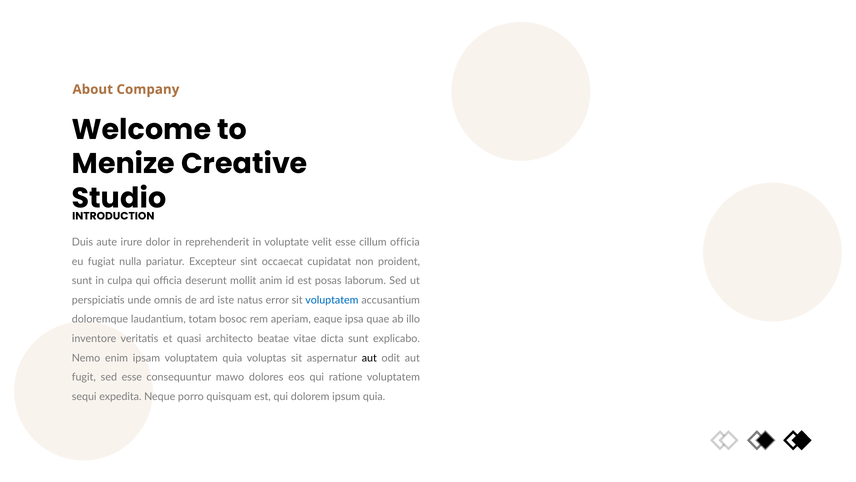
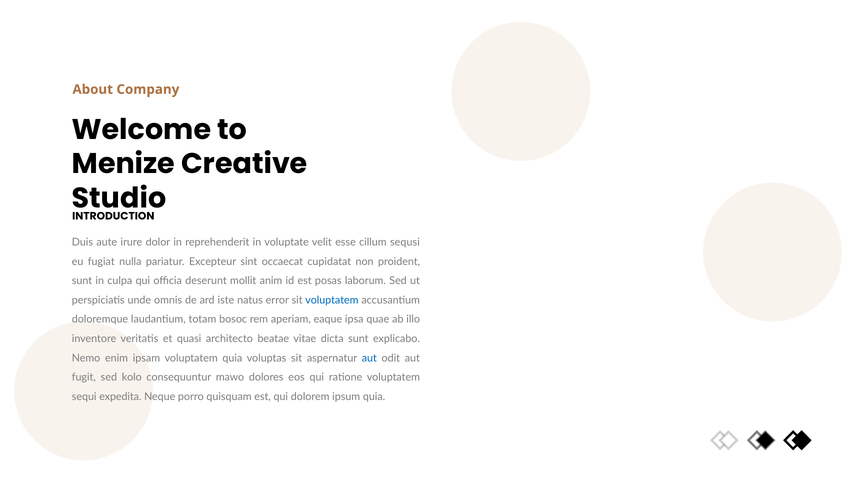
cillum officia: officia -> sequsi (405, 242)
aut colour: black -> blue (369, 358)
sed esse: esse -> kolo (132, 377)
